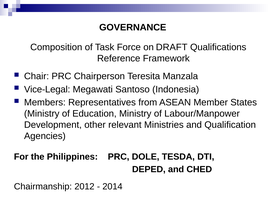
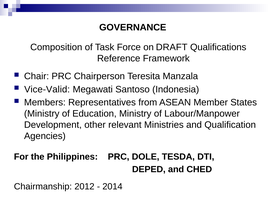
Vice-Legal: Vice-Legal -> Vice-Valid (47, 90)
